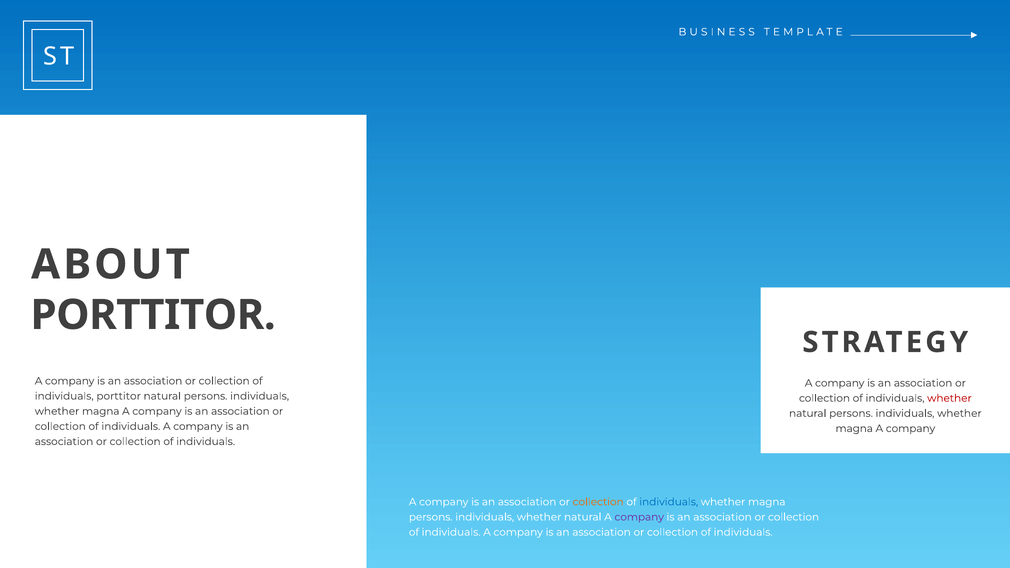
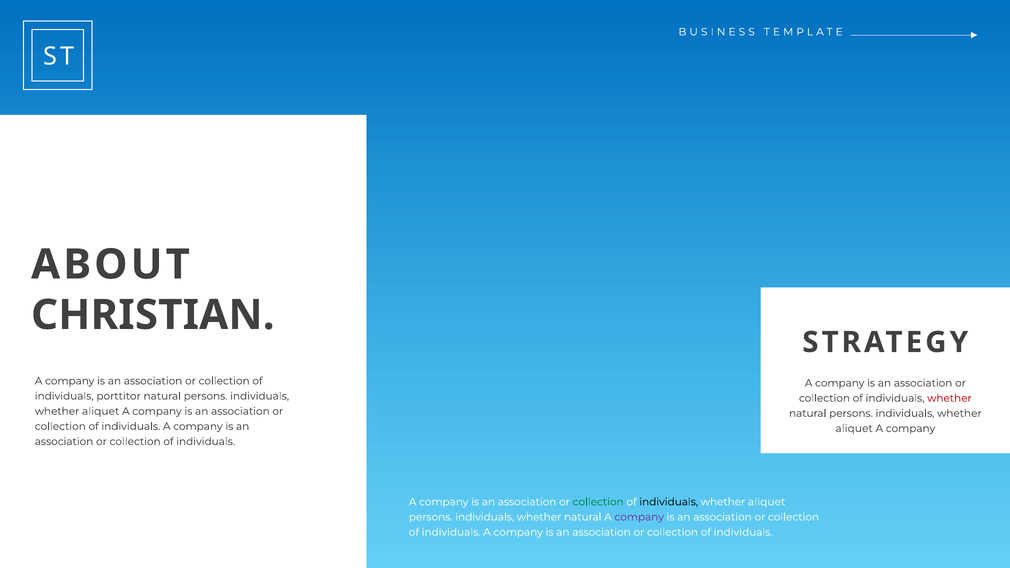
PORTTITOR: PORTTITOR -> CHRISTIAN (153, 315)
magna: magna -> aliquet (101, 411)
magna: magna -> aliquet (854, 429)
collection colour: orange -> green (598, 502)
individuals colour: blue -> black (669, 502)
magna: magna -> aliquet (767, 502)
